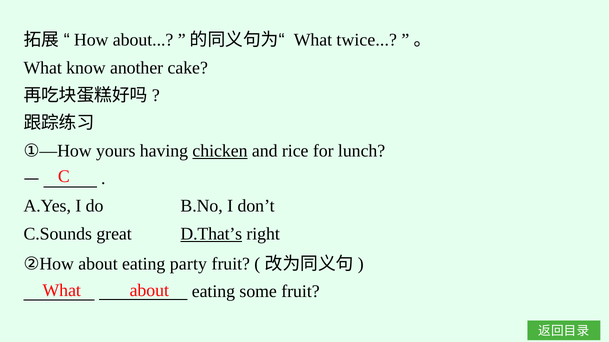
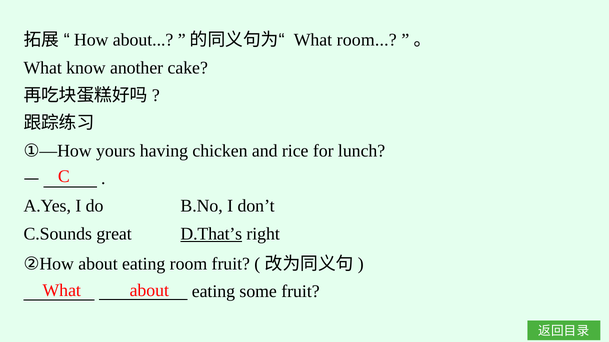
What twice: twice -> room (367, 40)
chicken underline: present -> none (220, 151)
eating party: party -> room (188, 264)
